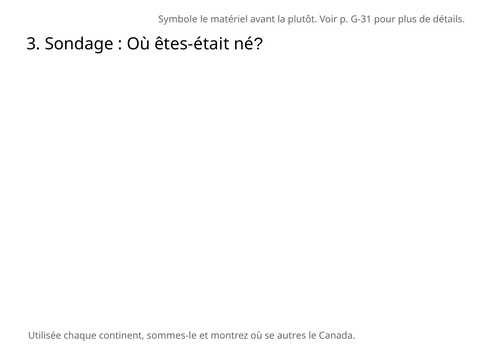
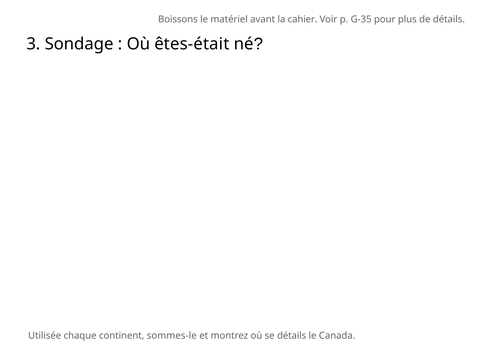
Symbole: Symbole -> Boissons (178, 19)
plutôt: plutôt -> cahier (303, 19)
G-31: G-31 -> G-35 (361, 19)
se autres: autres -> détails (292, 335)
